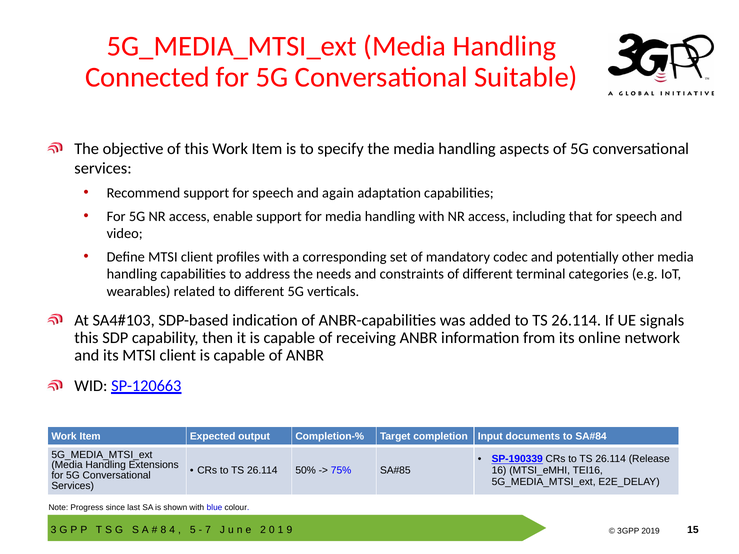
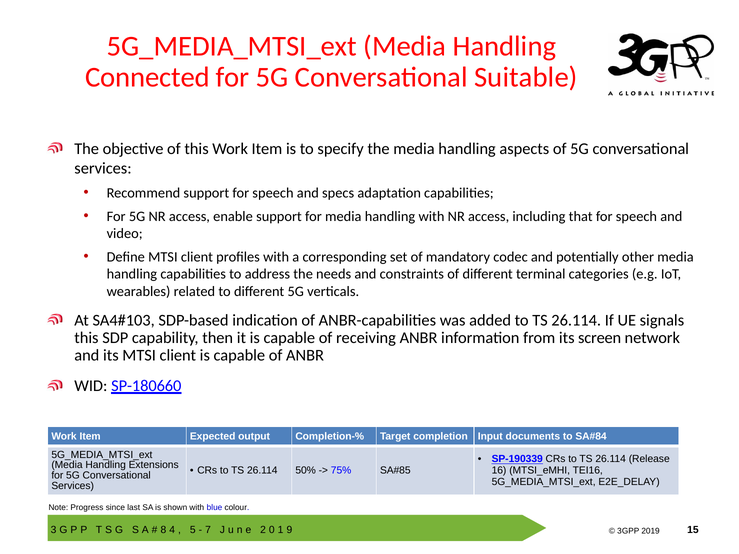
again: again -> specs (338, 193)
online: online -> screen (600, 338)
SP-120663: SP-120663 -> SP-180660 (146, 386)
